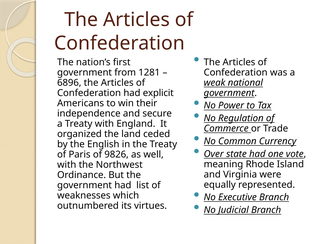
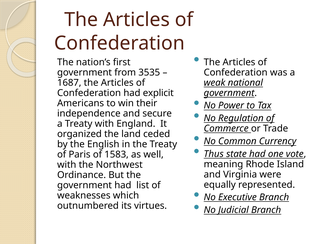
1281: 1281 -> 3535 (149, 72)
6896: 6896 -> 1687 (69, 83)
Over: Over -> Thus (214, 154)
9826: 9826 -> 1583 (117, 154)
